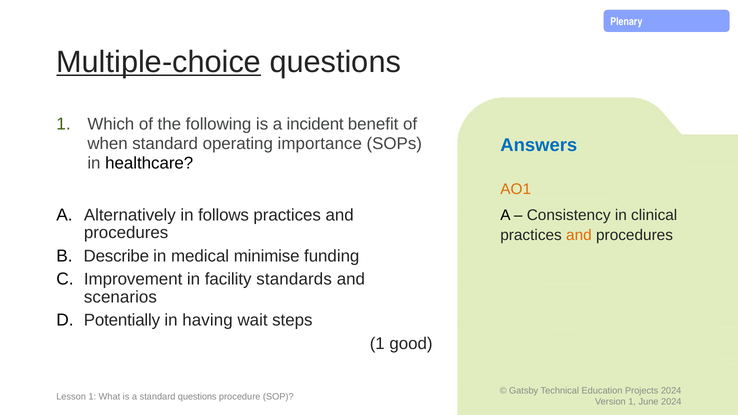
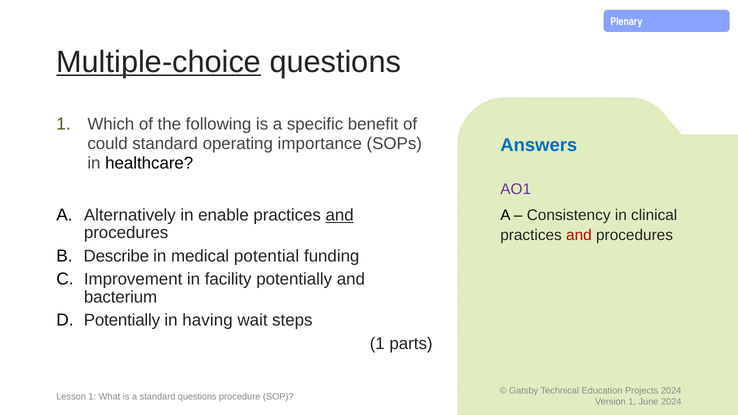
incident: incident -> specific (315, 124)
when: when -> could (108, 144)
AO1 colour: orange -> purple (516, 189)
follows: follows -> enable (223, 215)
and underline: none -> present (340, 215)
and colour: orange -> red (579, 235)
minimise: minimise -> potential (267, 256)
facility standards: standards -> potentially (294, 279)
scenarios: scenarios -> bacterium (121, 297)
good: good -> parts (411, 344)
